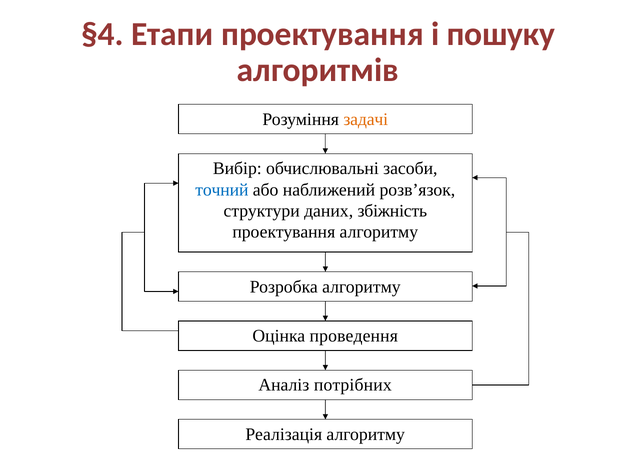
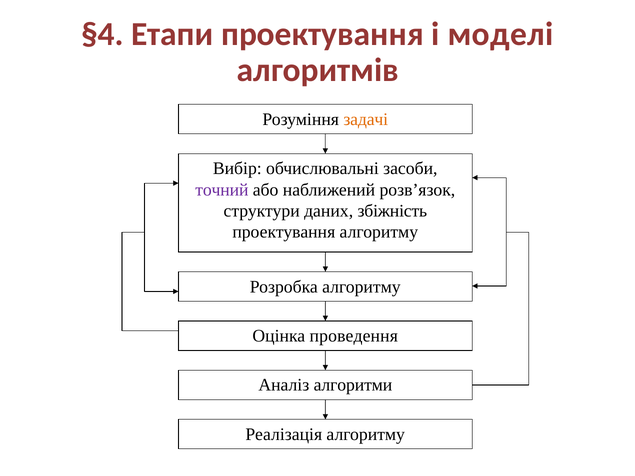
пошуку: пошуку -> моделі (501, 34)
точний colour: blue -> purple (222, 190)
потрібних: потрібних -> алгоритми (353, 385)
